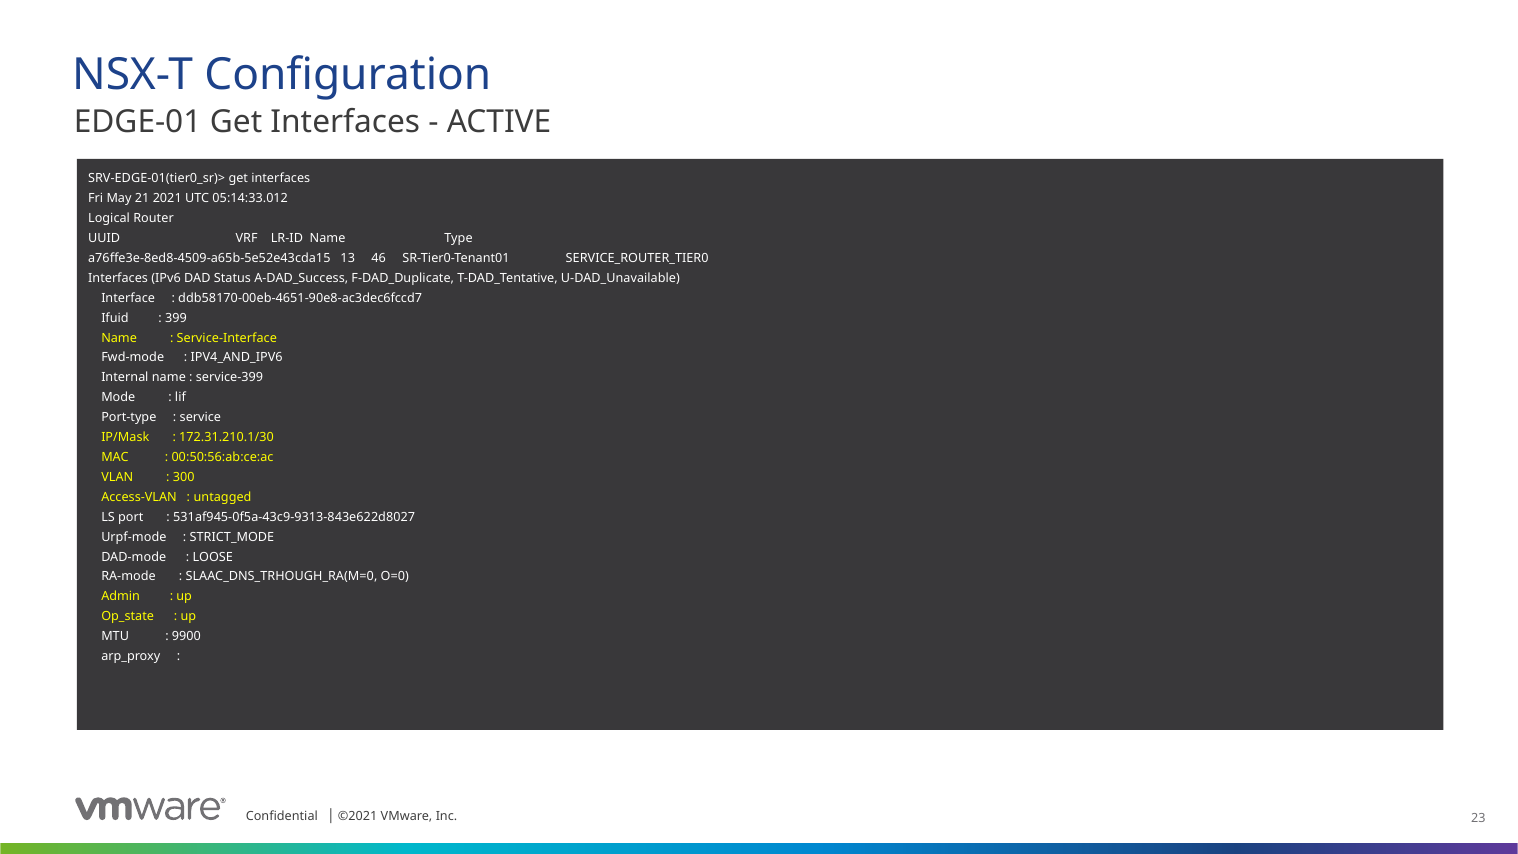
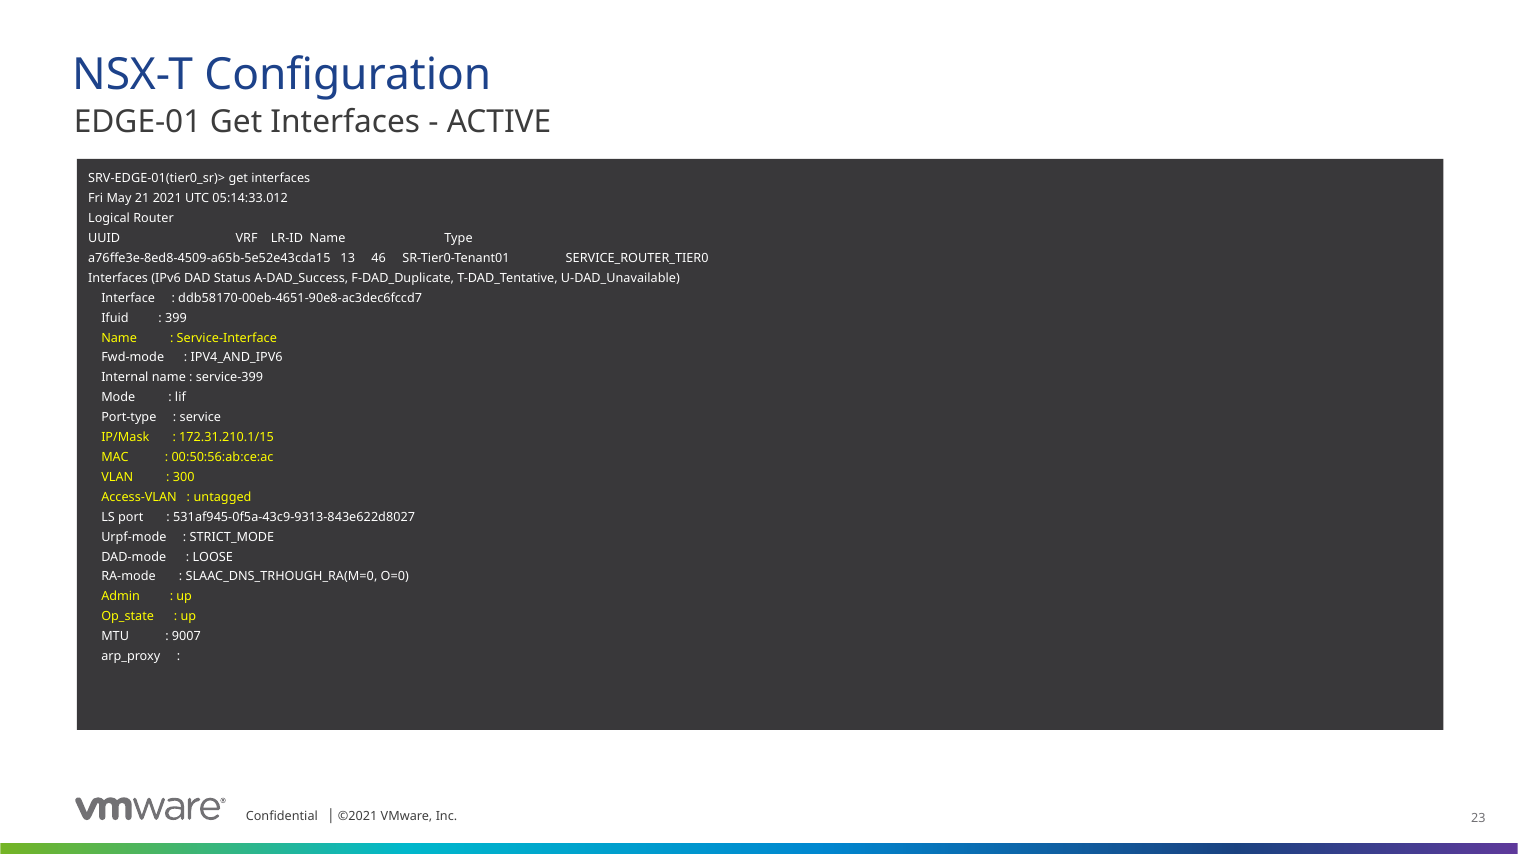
172.31.210.1/30: 172.31.210.1/30 -> 172.31.210.1/15 (226, 437)
9900: 9900 -> 9007 (186, 637)
